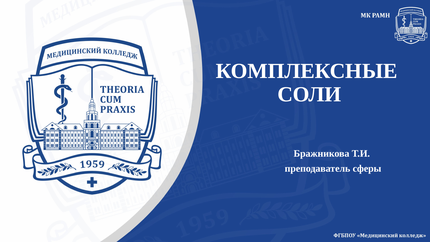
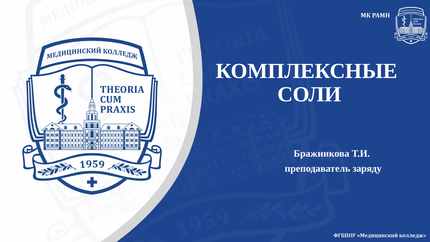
сферы: сферы -> заряду (367, 169)
